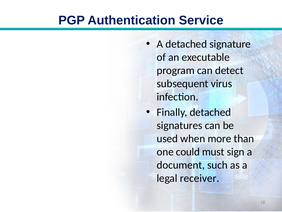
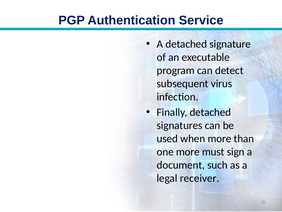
one could: could -> more (188, 152)
